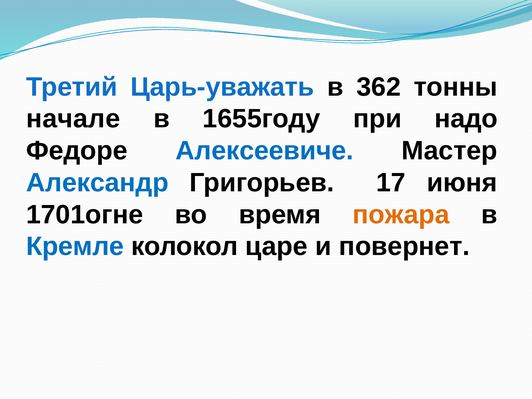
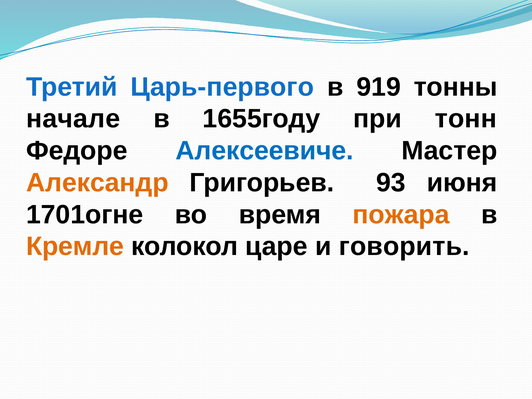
Царь-уважать: Царь-уважать -> Царь-первого (222, 87)
362: 362 -> 919 (379, 87)
надо: надо -> тонн (466, 119)
Александр colour: blue -> orange (97, 183)
17: 17 -> 93 (391, 183)
Кремле colour: blue -> orange (75, 247)
повернет: повернет -> говорить (404, 247)
